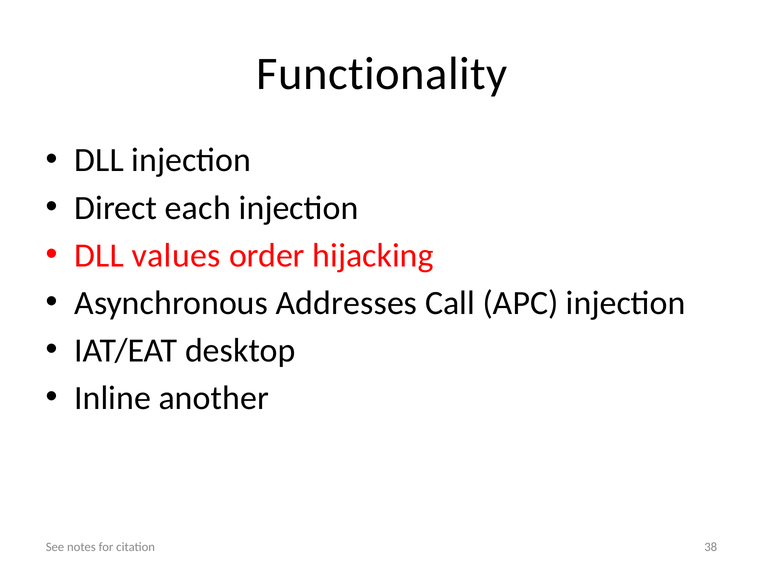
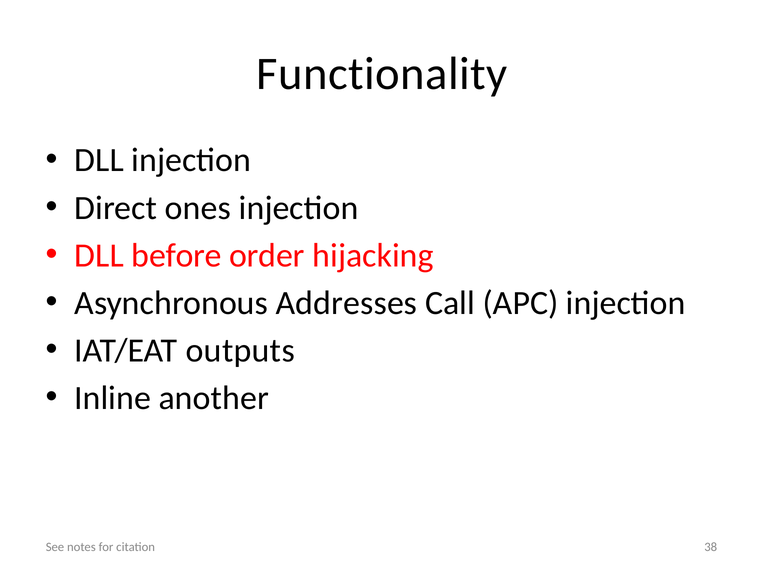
each: each -> ones (198, 208)
values: values -> before (177, 255)
desktop: desktop -> outputs (240, 350)
